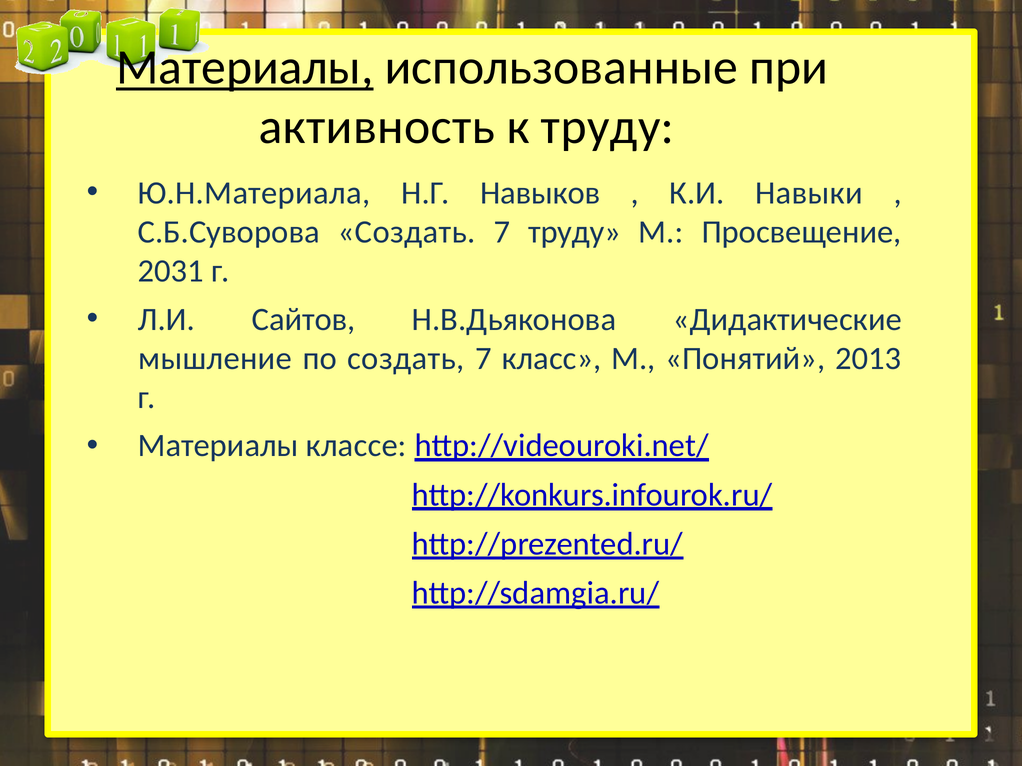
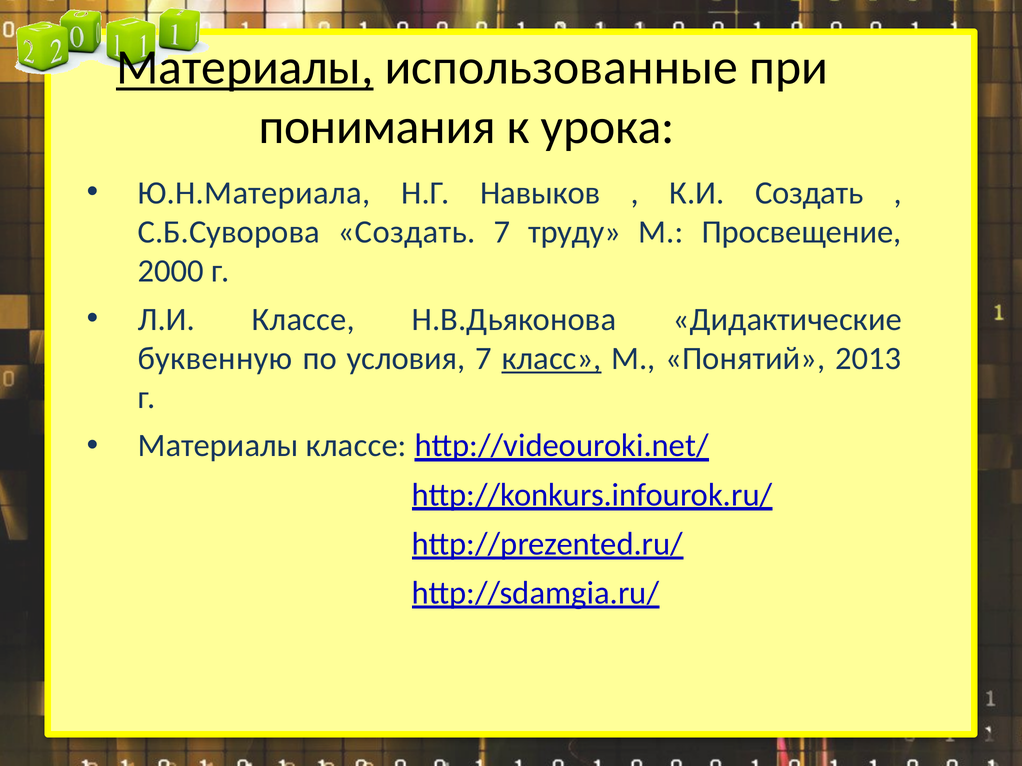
активность: активность -> понимания (377, 127)
к труду: труду -> урока (608, 127)
К.И Навыки: Навыки -> Создать (809, 193)
2031: 2031 -> 2000 (171, 271)
Л.И Сайтов: Сайтов -> Классе (303, 319)
мышление: мышление -> буквенную (215, 359)
по создать: создать -> условия (406, 359)
класс underline: none -> present (552, 359)
